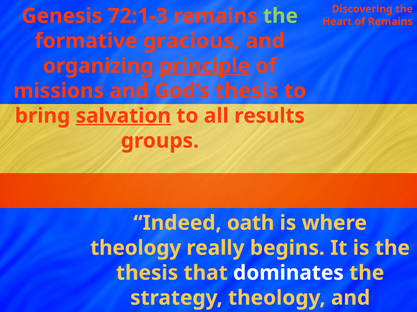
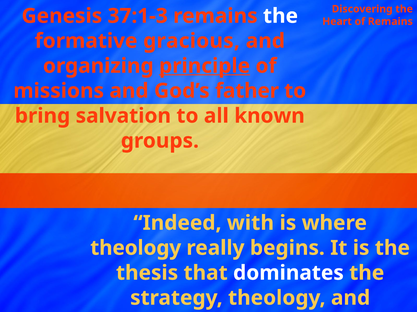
72:1-3: 72:1-3 -> 37:1-3 (138, 16)
the colour: light green -> white (281, 16)
God’s thesis: thesis -> father (247, 91)
salvation underline: present -> none (123, 116)
results: results -> known (269, 116)
oath: oath -> with (250, 223)
